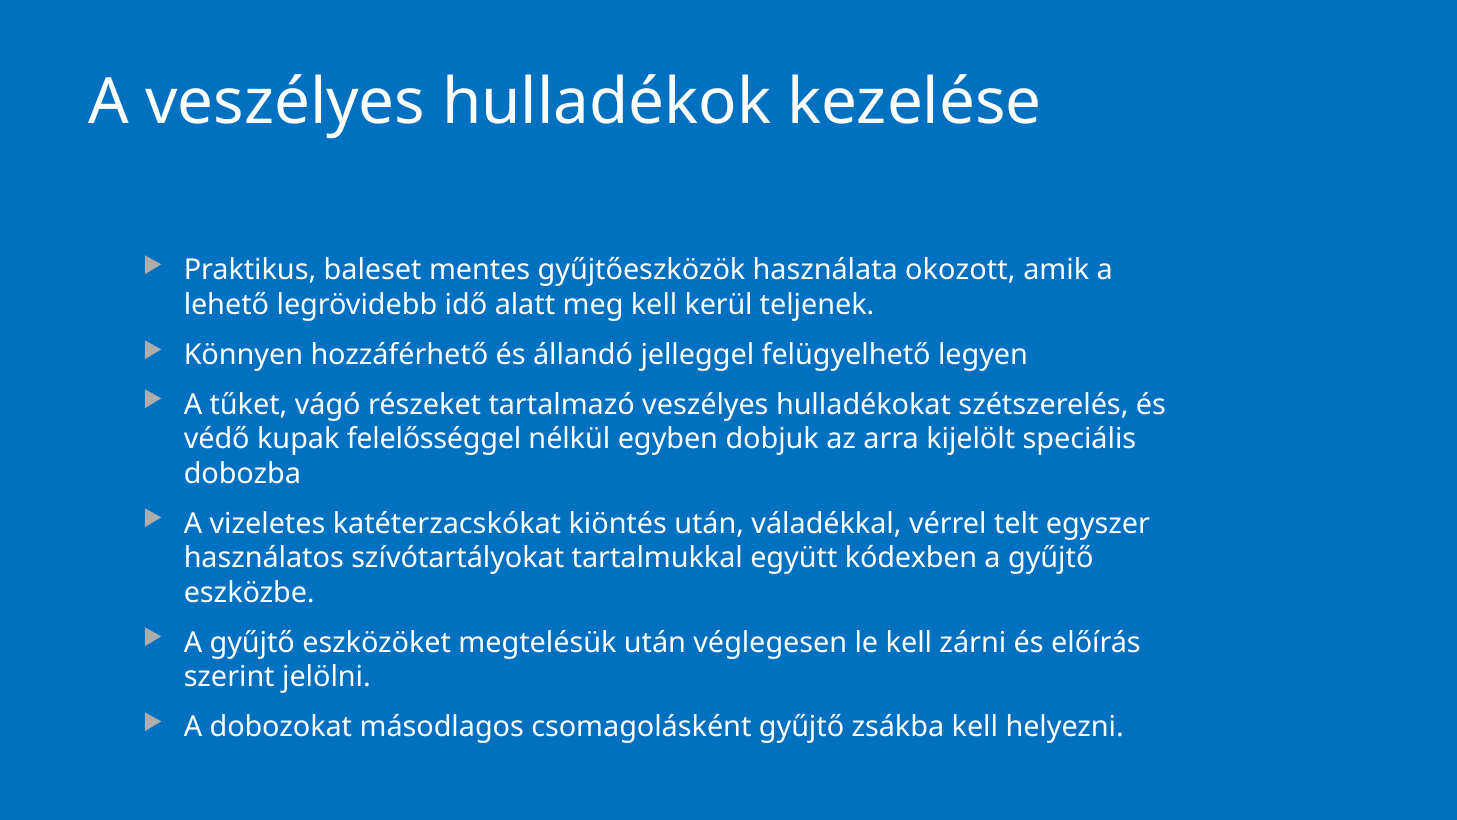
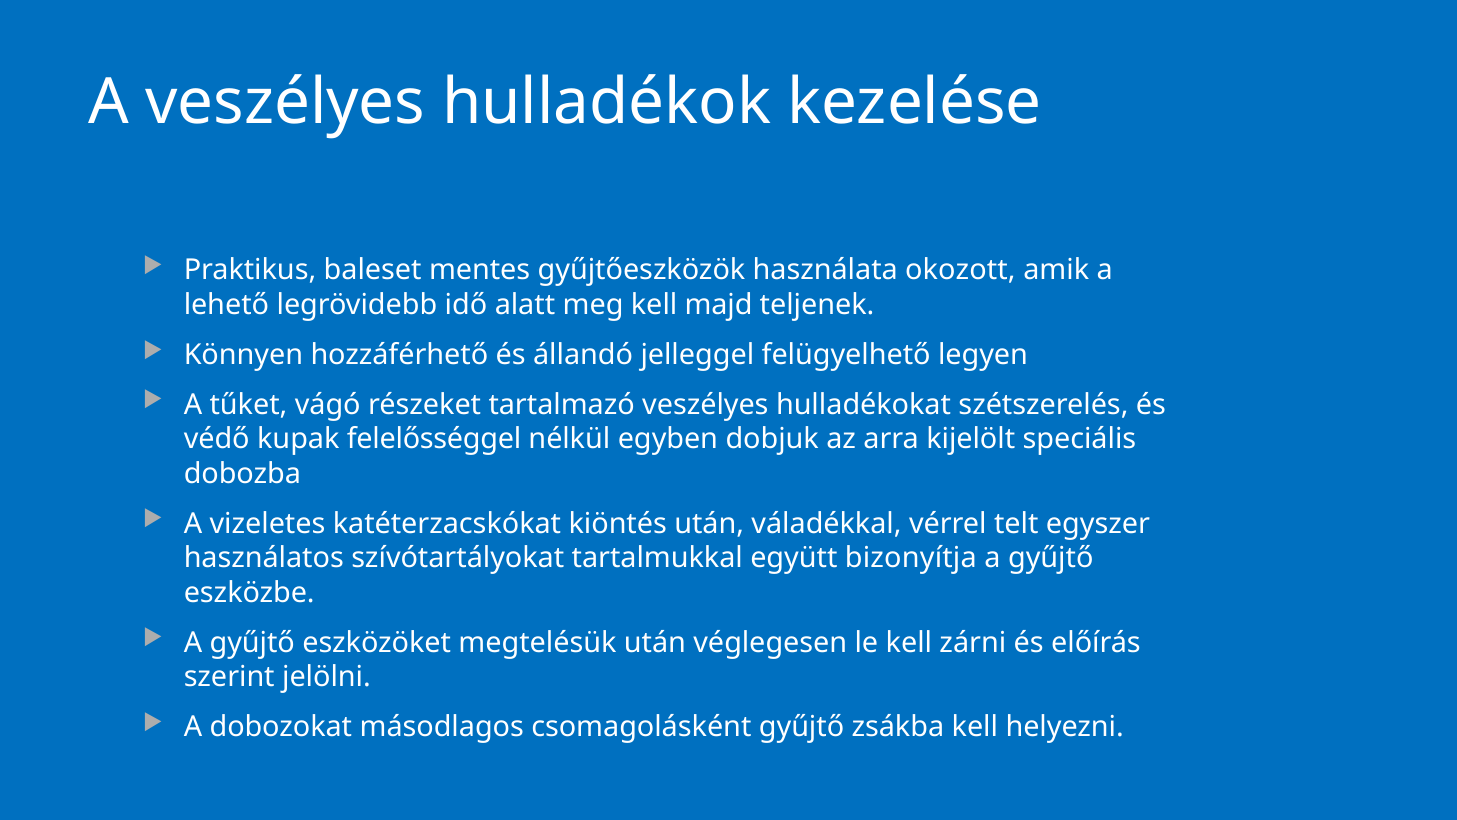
kerül: kerül -> majd (719, 305)
kódexben: kódexben -> bizonyítja (911, 558)
